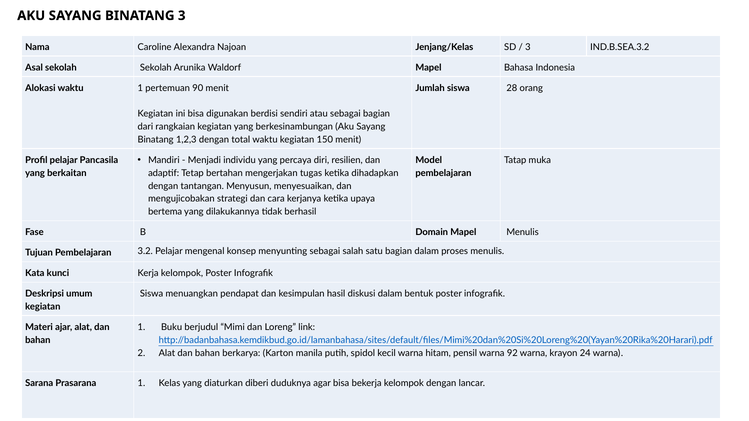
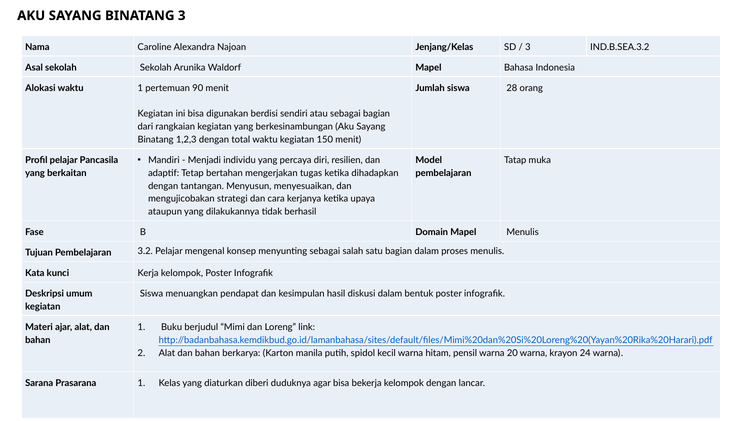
bertema: bertema -> ataupun (165, 212)
92: 92 -> 20 (512, 353)
